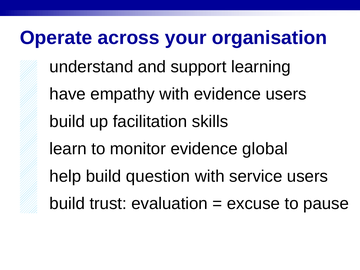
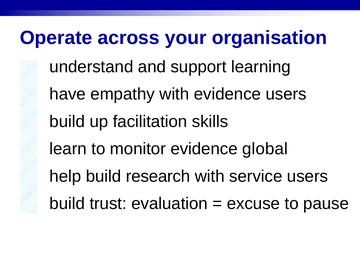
question: question -> research (158, 176)
